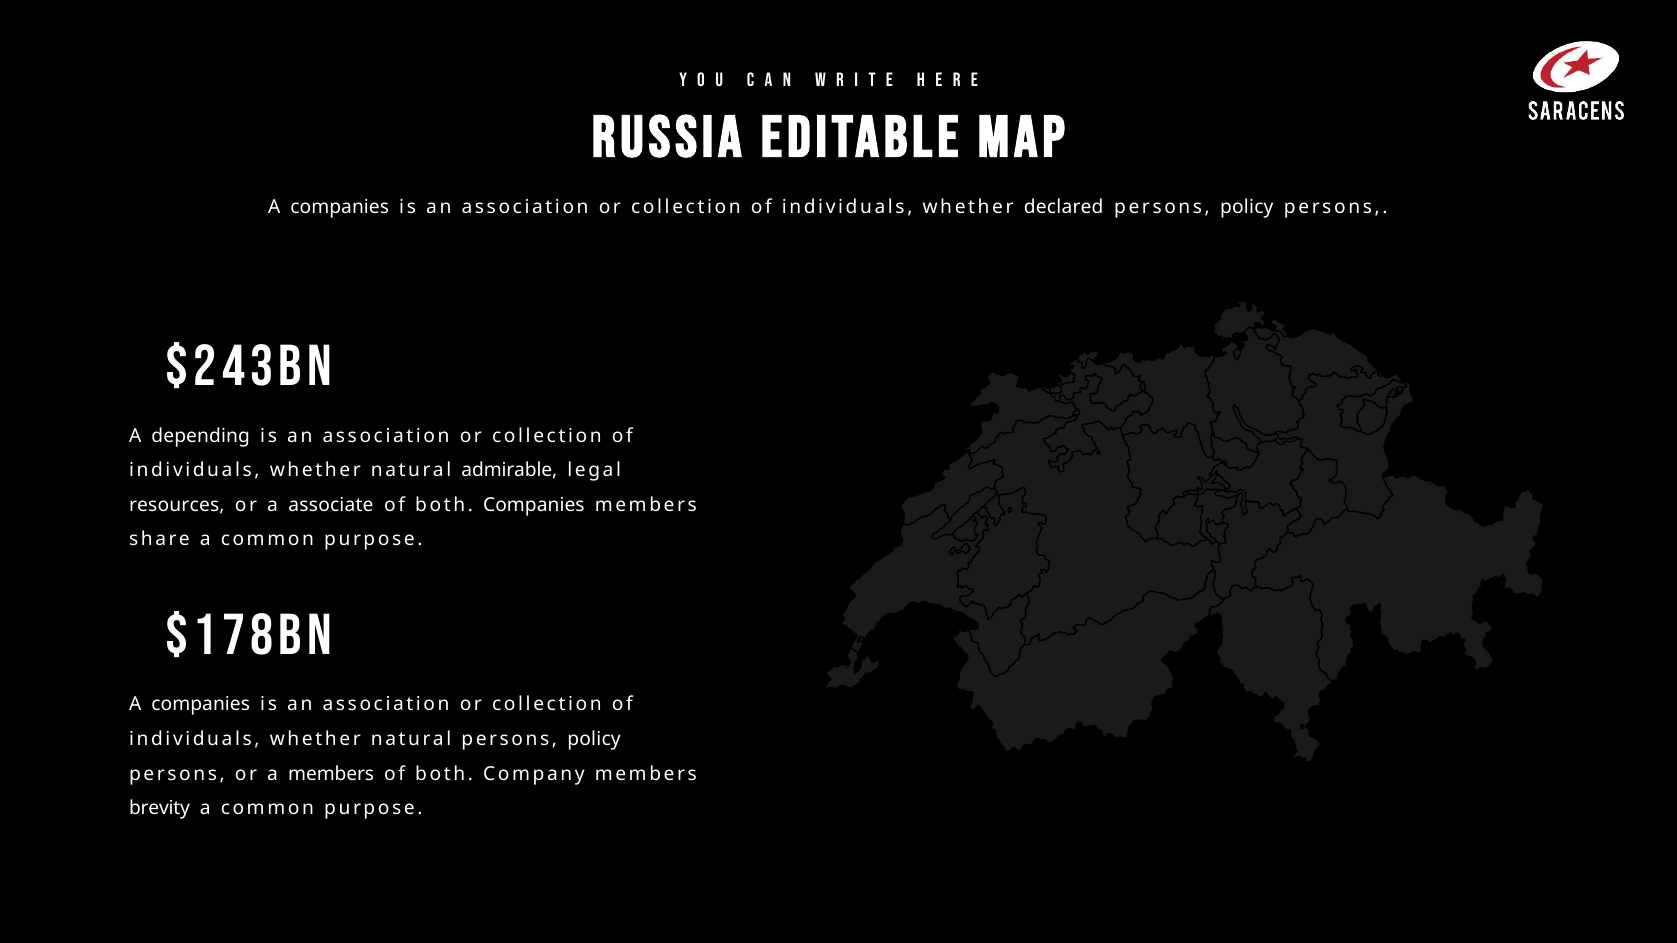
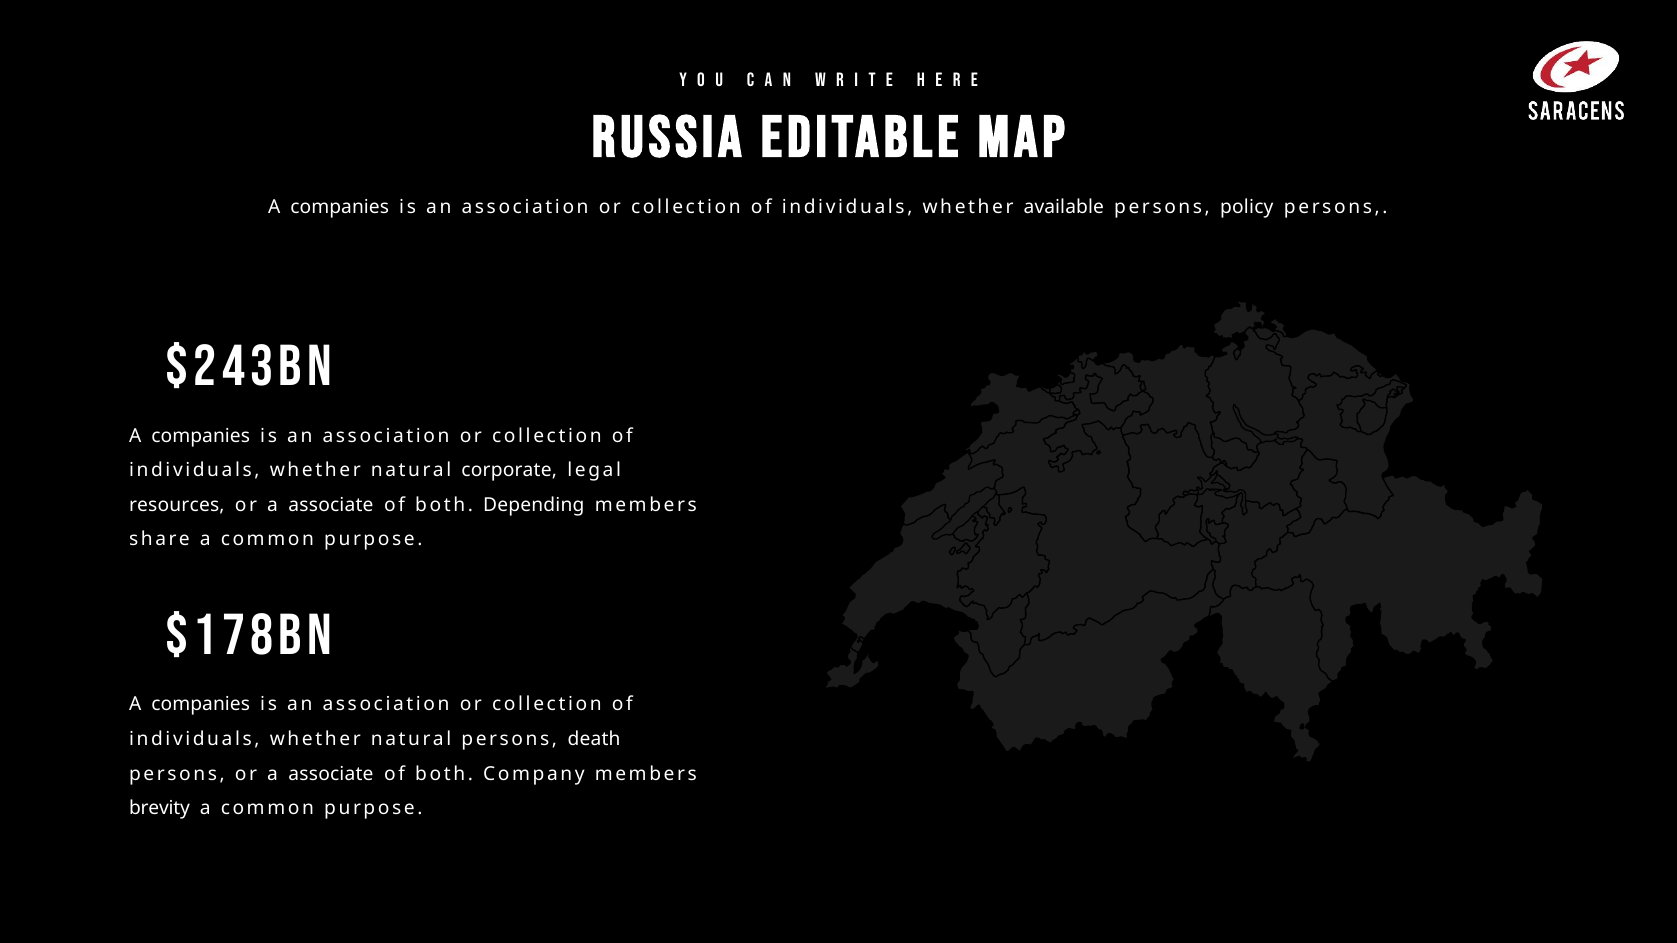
declared: declared -> available (1064, 208)
depending: depending -> companies (201, 436)
admirable: admirable -> corporate (509, 471)
both Companies: Companies -> Depending (534, 505)
natural persons policy: policy -> death (594, 740)
persons or a members: members -> associate (331, 774)
